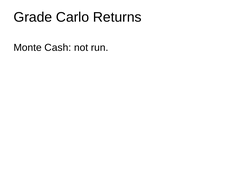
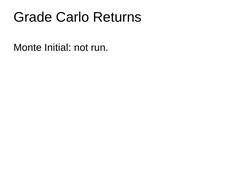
Cash: Cash -> Initial (58, 48)
